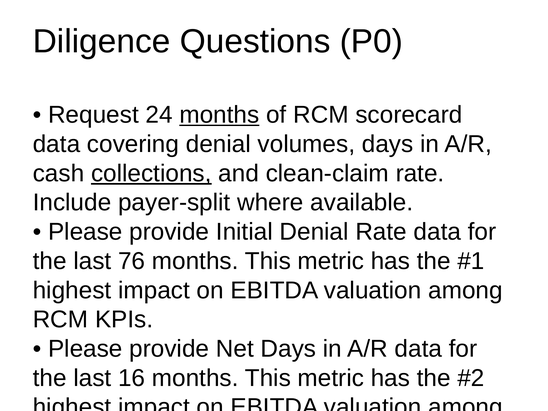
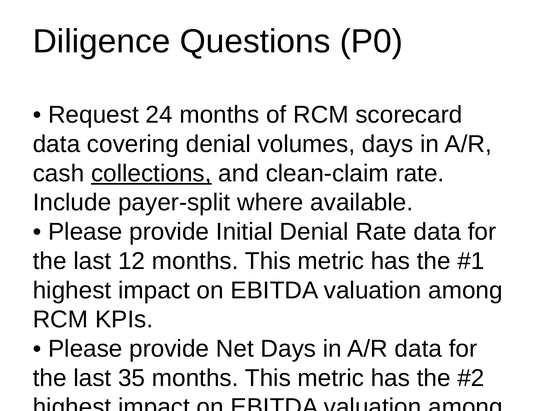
months underline: present -> none (219, 115)
76: 76 -> 12 (132, 261)
16: 16 -> 35 (132, 378)
